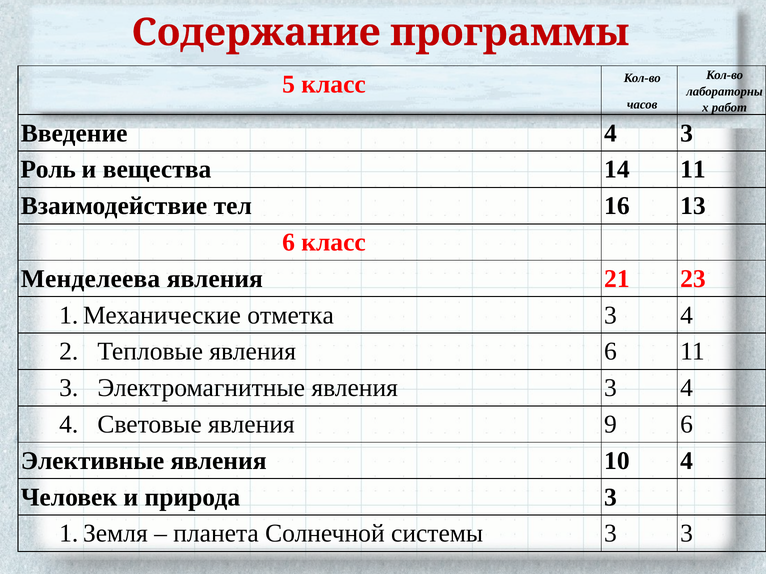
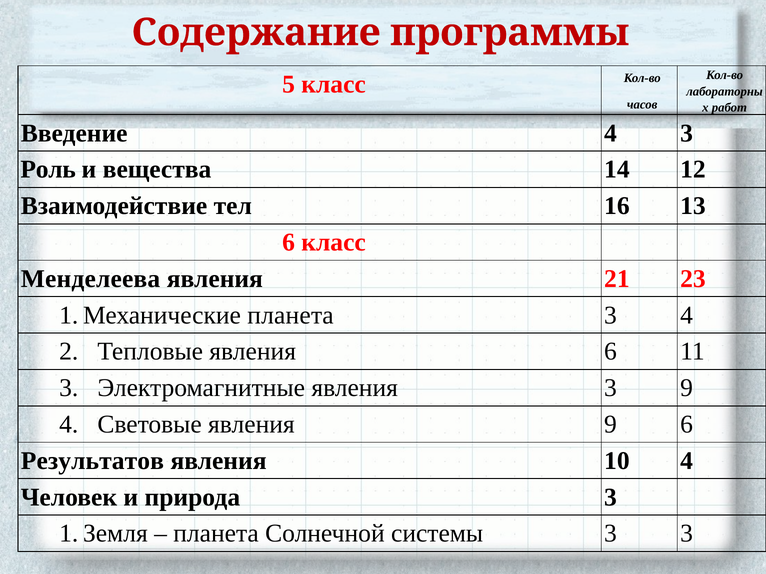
14 11: 11 -> 12 (693, 170)
отметка: отметка -> планета (290, 315)
явления 3 4: 4 -> 9 (687, 388)
Элективные: Элективные -> Результатов (92, 461)
